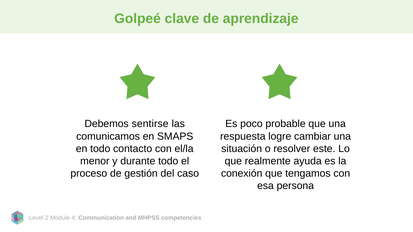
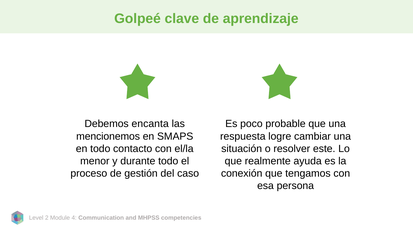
sentirse: sentirse -> encanta (150, 124)
comunicamos: comunicamos -> mencionemos (108, 136)
